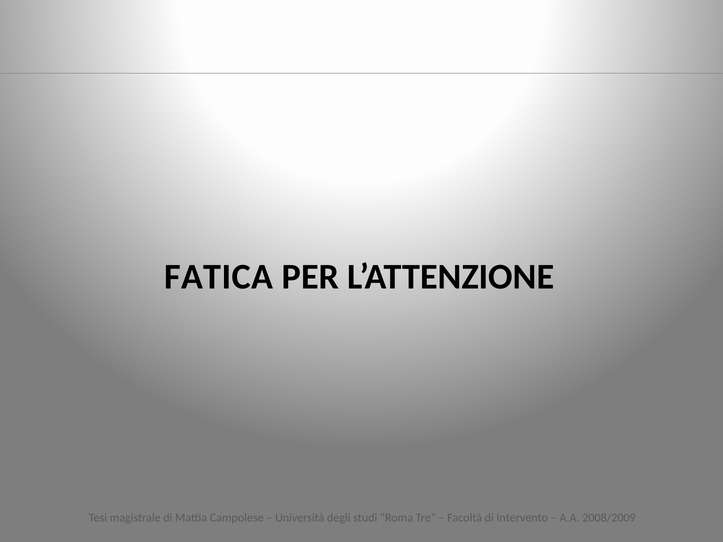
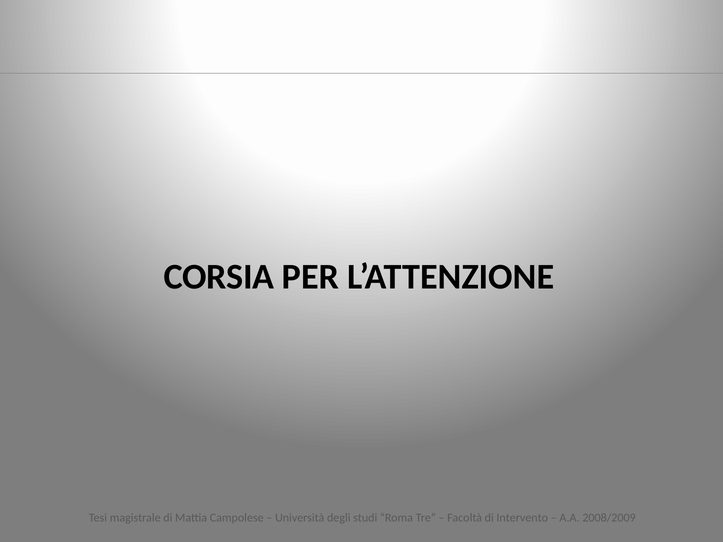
FATICA: FATICA -> CORSIA (219, 277)
